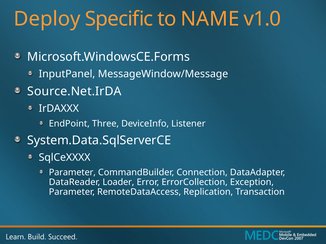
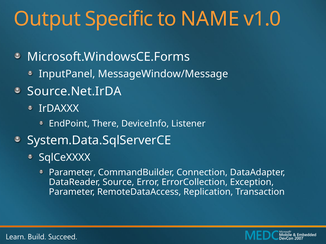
Deploy: Deploy -> Output (47, 19)
Three: Three -> There (105, 124)
Loader: Loader -> Source (118, 183)
